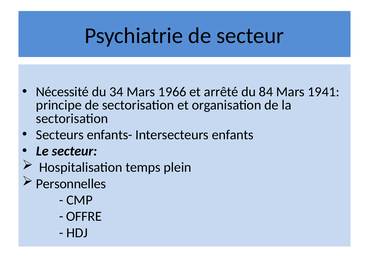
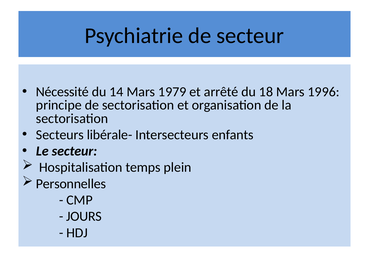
34: 34 -> 14 (116, 92)
1966: 1966 -> 1979 (172, 92)
84: 84 -> 18 (266, 92)
1941: 1941 -> 1996 (324, 92)
enfants-: enfants- -> libérale- (110, 135)
OFFRE: OFFRE -> JOURS (84, 217)
